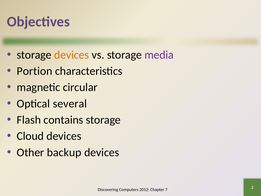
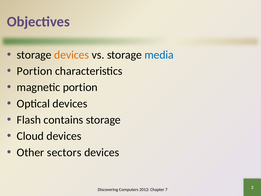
media colour: purple -> blue (159, 55)
magnetic circular: circular -> portion (80, 87)
Optical several: several -> devices (70, 103)
backup: backup -> sectors (64, 152)
